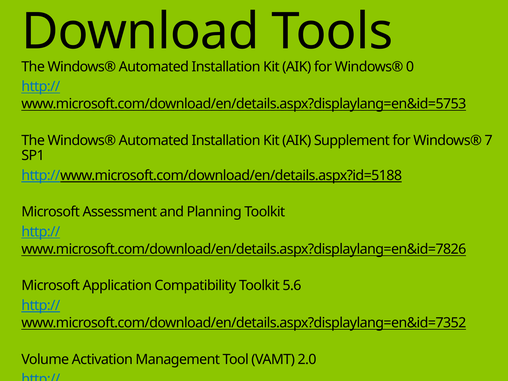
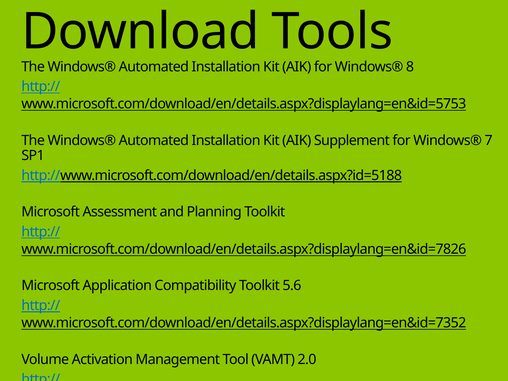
0: 0 -> 8 (410, 67)
